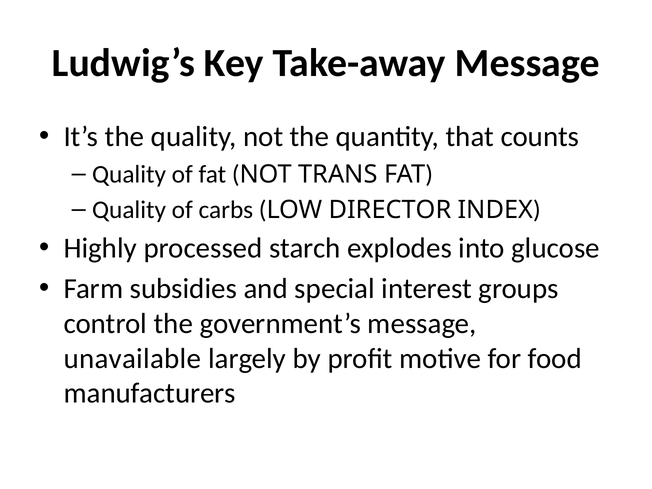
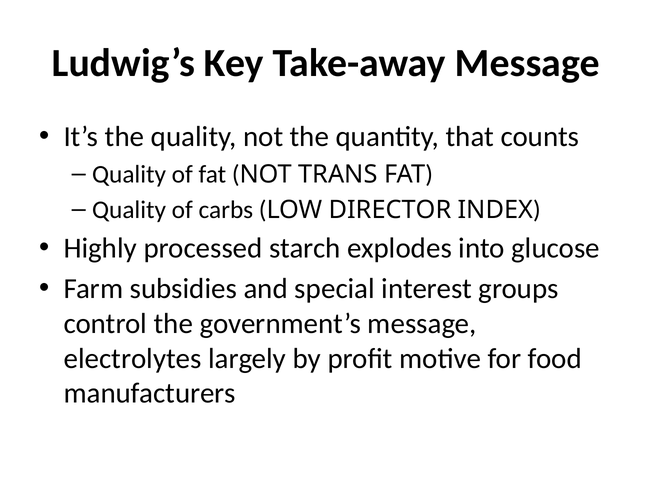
unavailable: unavailable -> electrolytes (133, 359)
